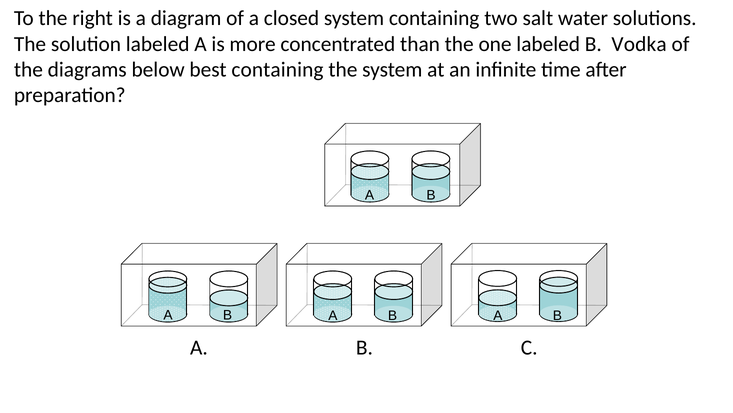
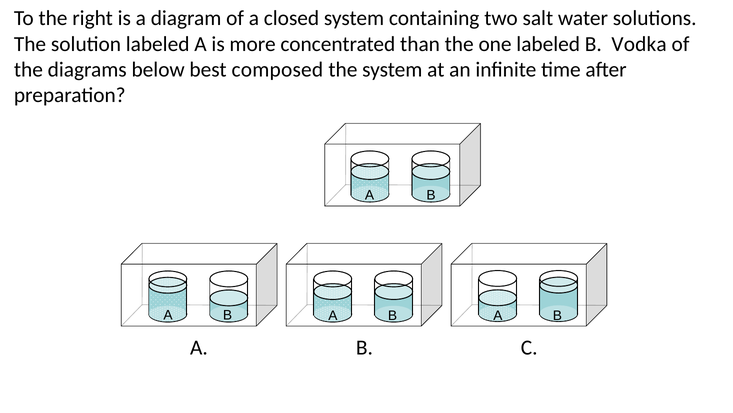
best containing: containing -> composed (277, 70)
